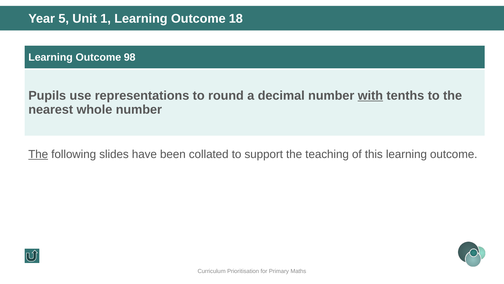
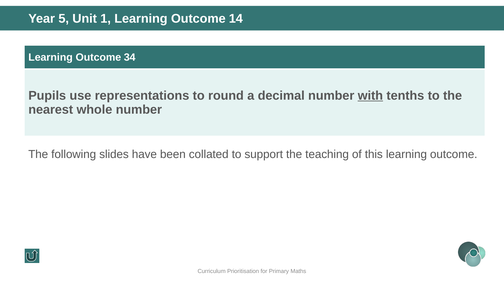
18: 18 -> 14 (236, 19)
98: 98 -> 34 (130, 57)
The underline: present -> none (38, 154)
